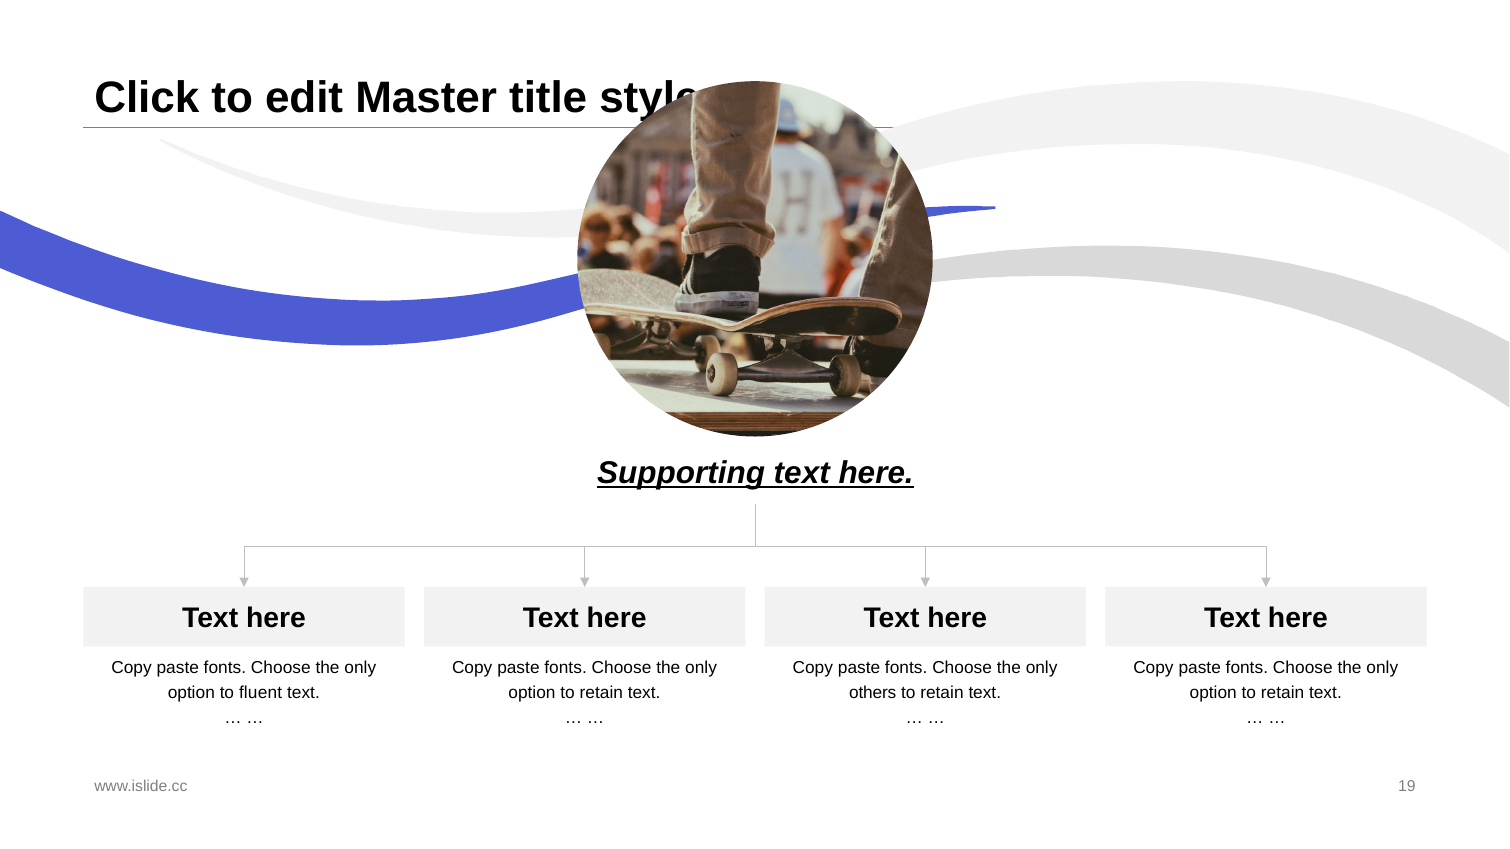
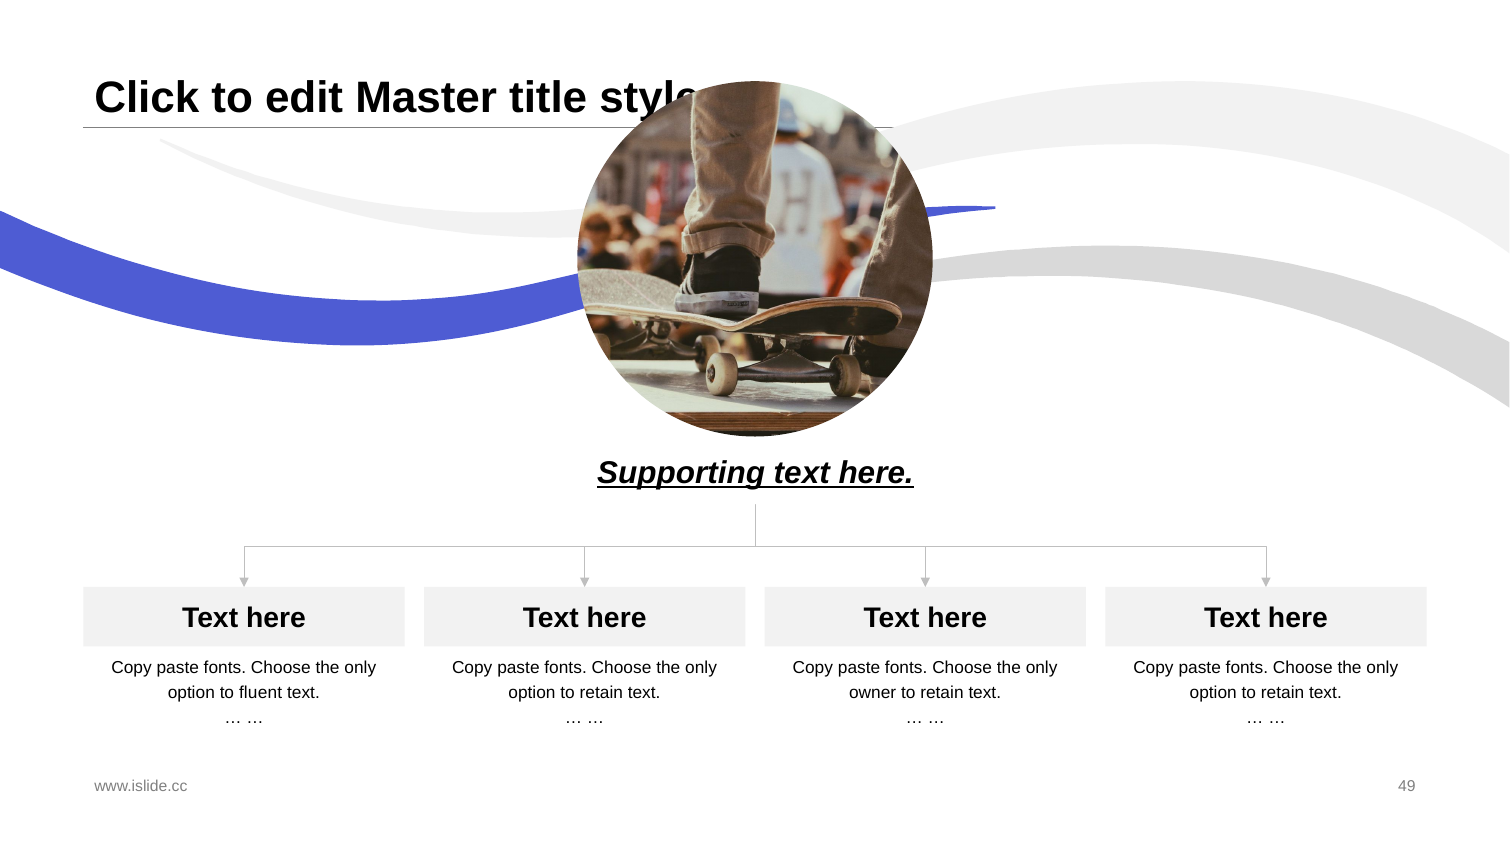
others: others -> owner (873, 693)
19: 19 -> 49 (1407, 787)
